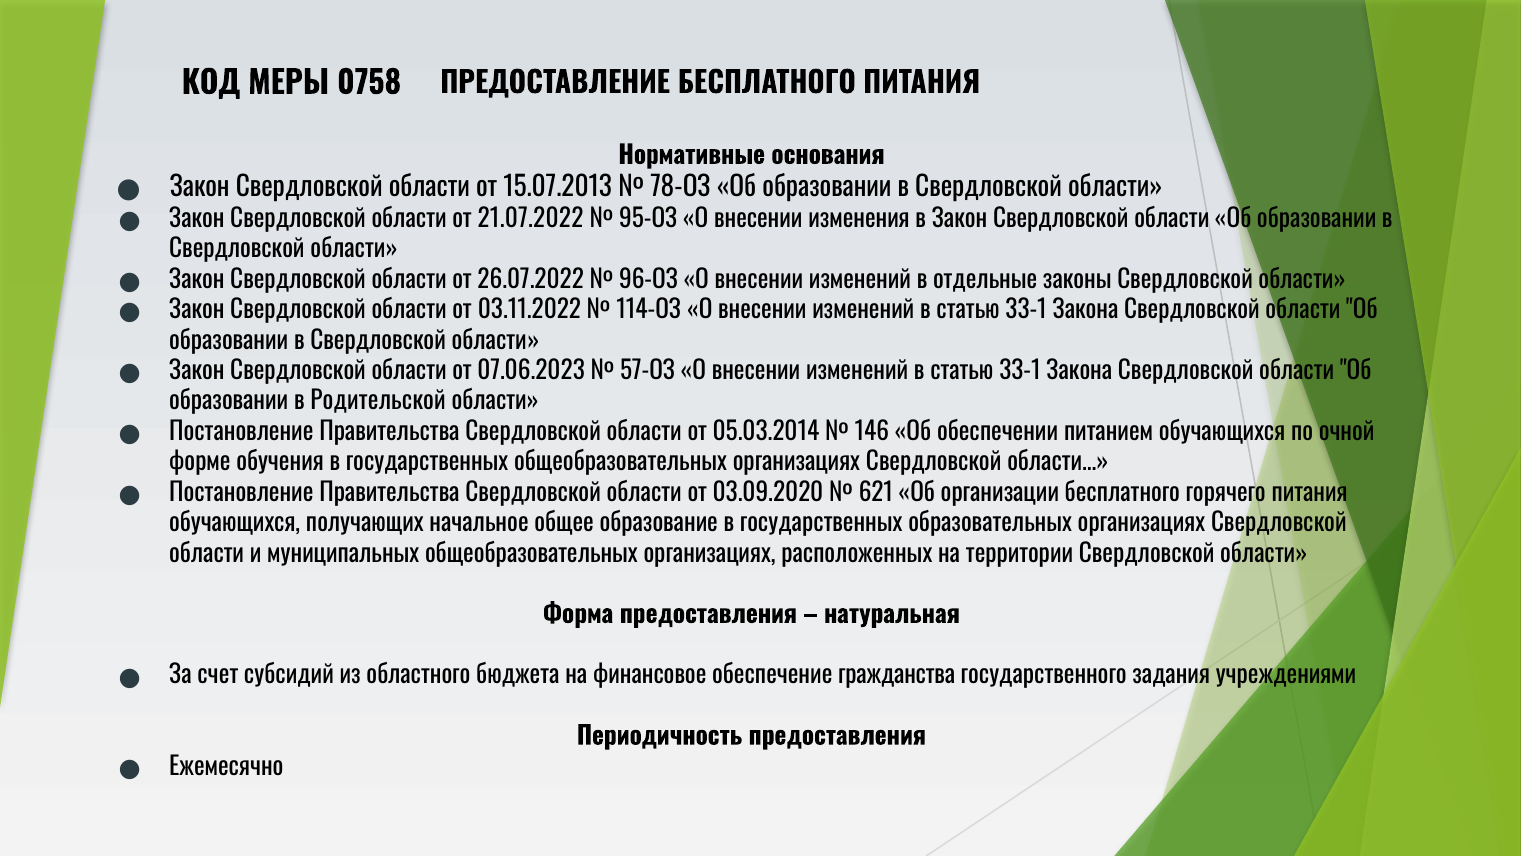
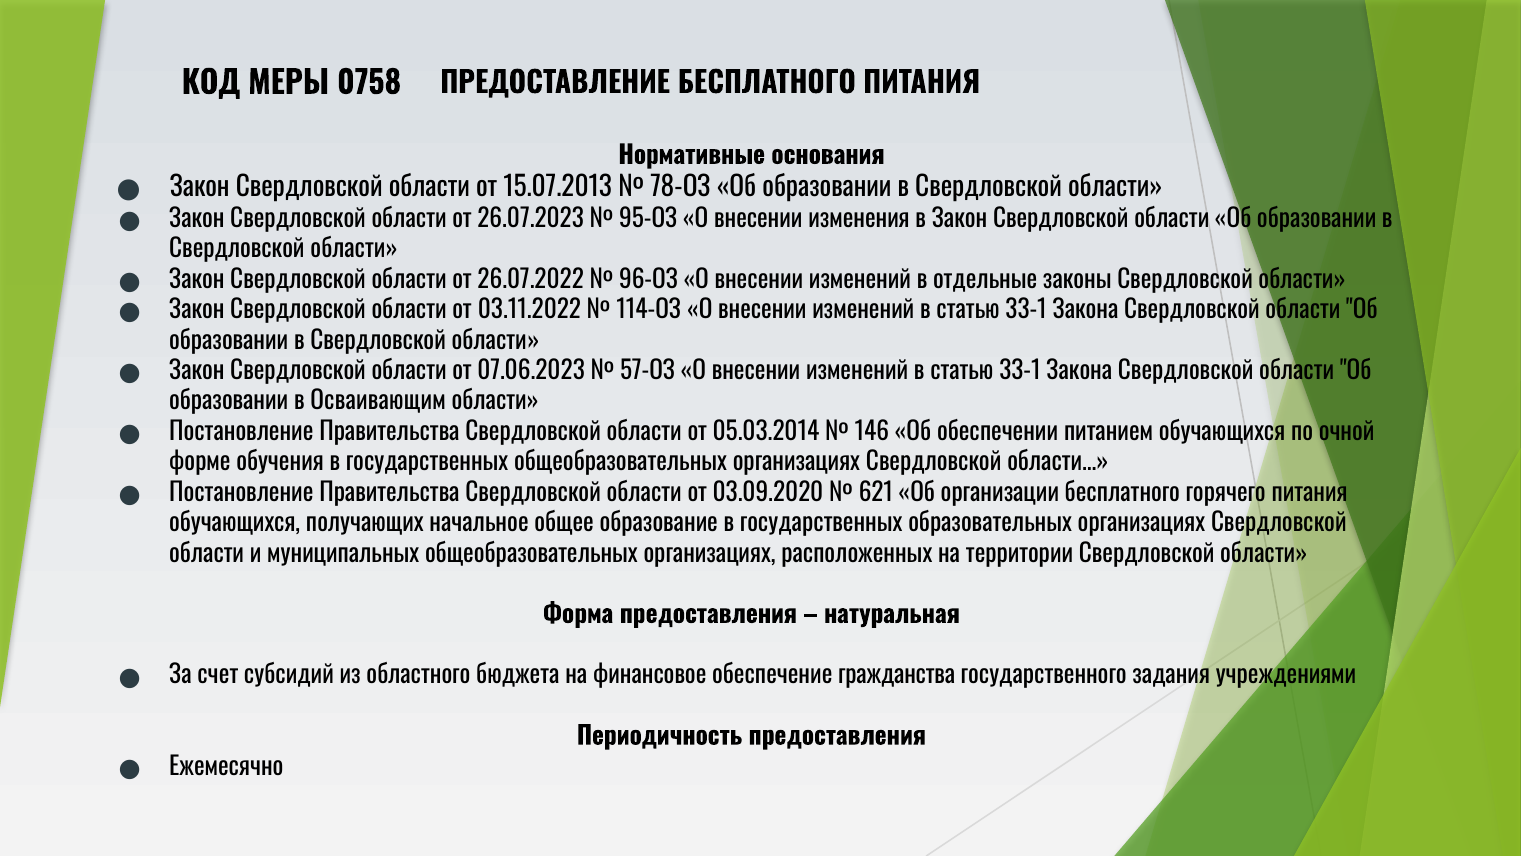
21.07.2022: 21.07.2022 -> 26.07.2023 (531, 219)
Родительской: Родительской -> Осваивающим (378, 401)
